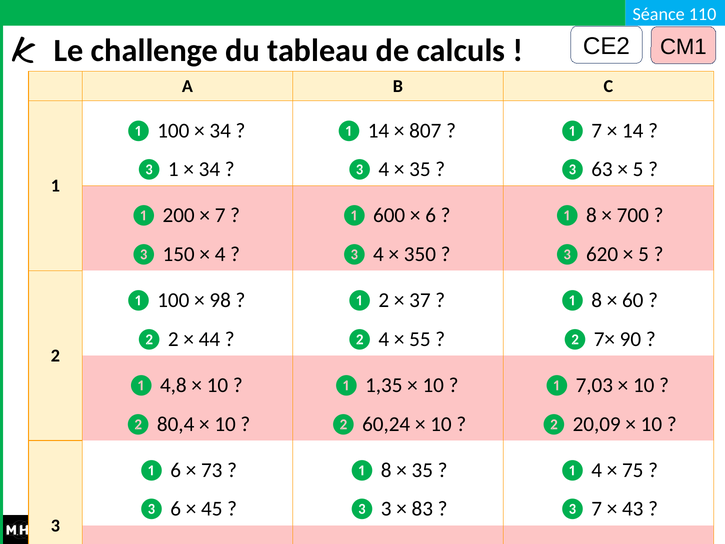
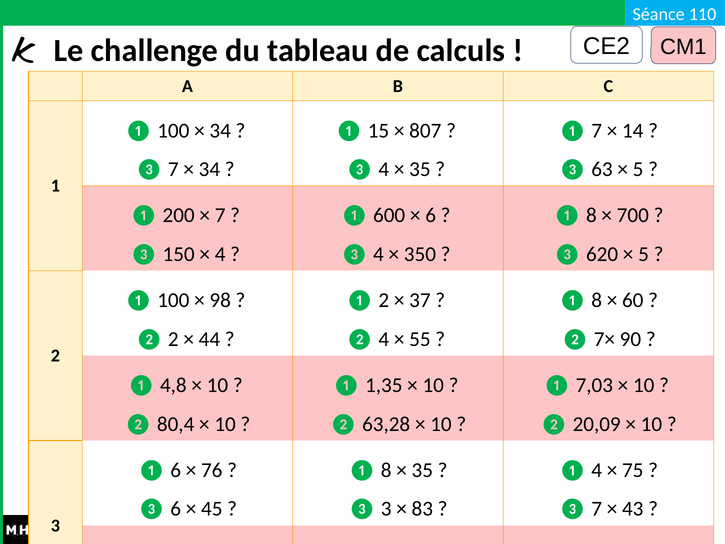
❶ 14: 14 -> 15 (378, 131)
1: 1 -> 7 (173, 169)
60,24: 60,24 -> 63,28 (386, 424)
73: 73 -> 76 (212, 470)
